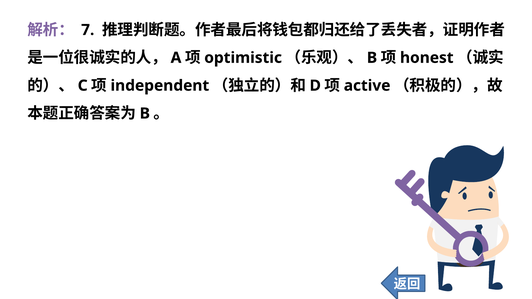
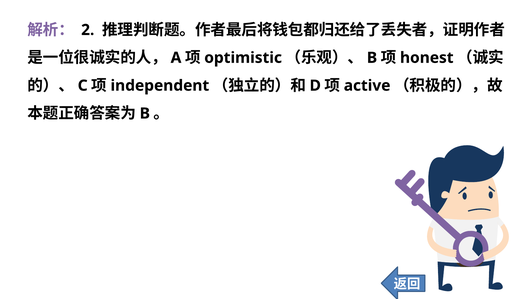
7: 7 -> 2 (88, 30)
